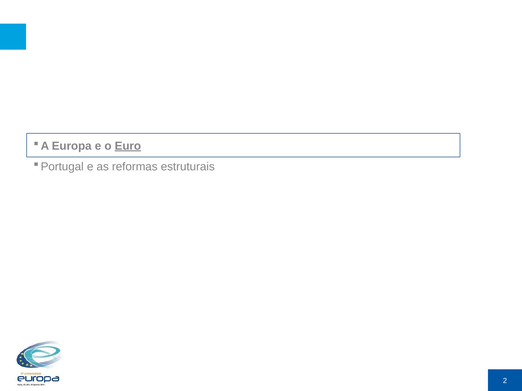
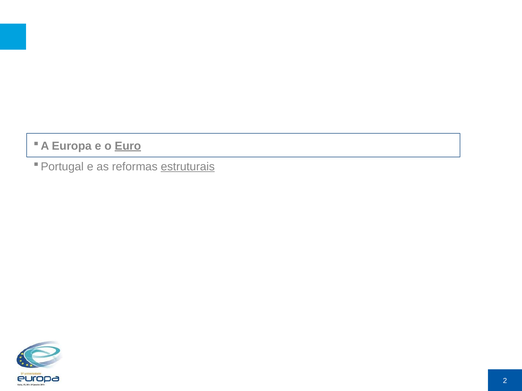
estruturais underline: none -> present (188, 167)
